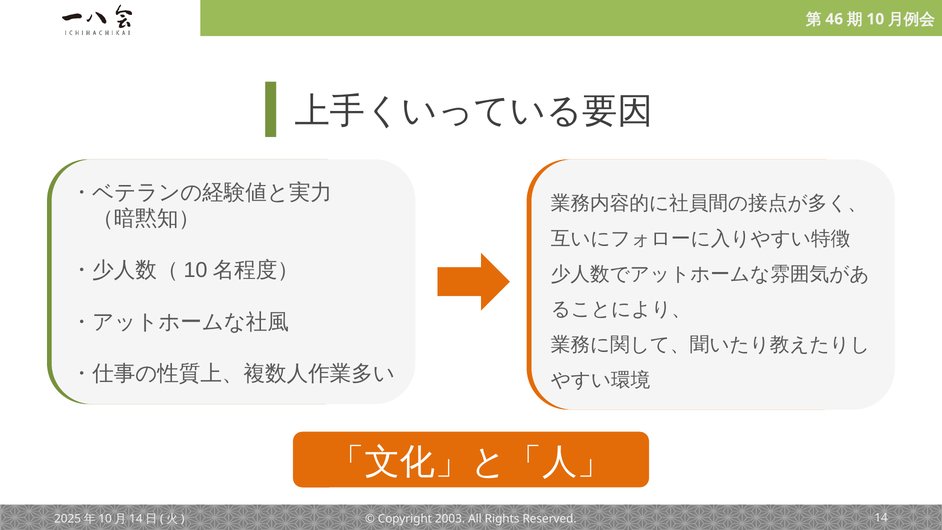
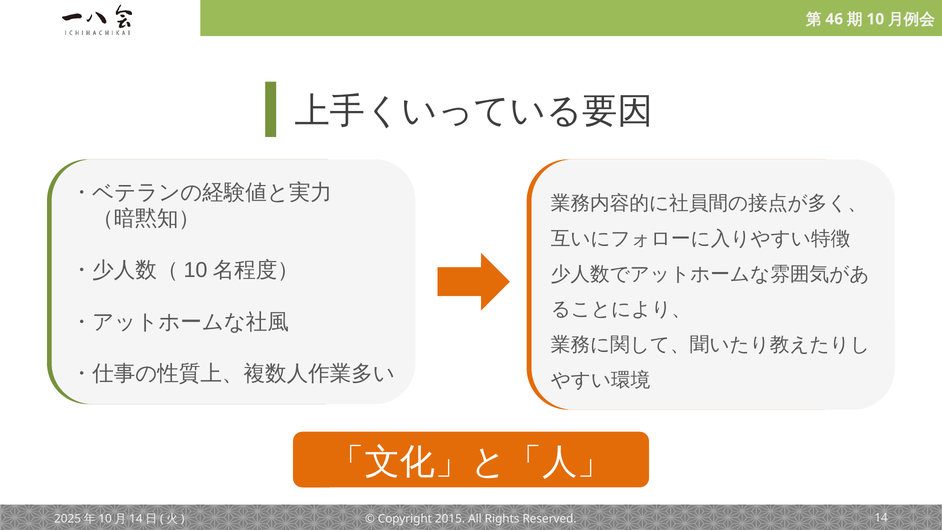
2003: 2003 -> 2015 (450, 519)
